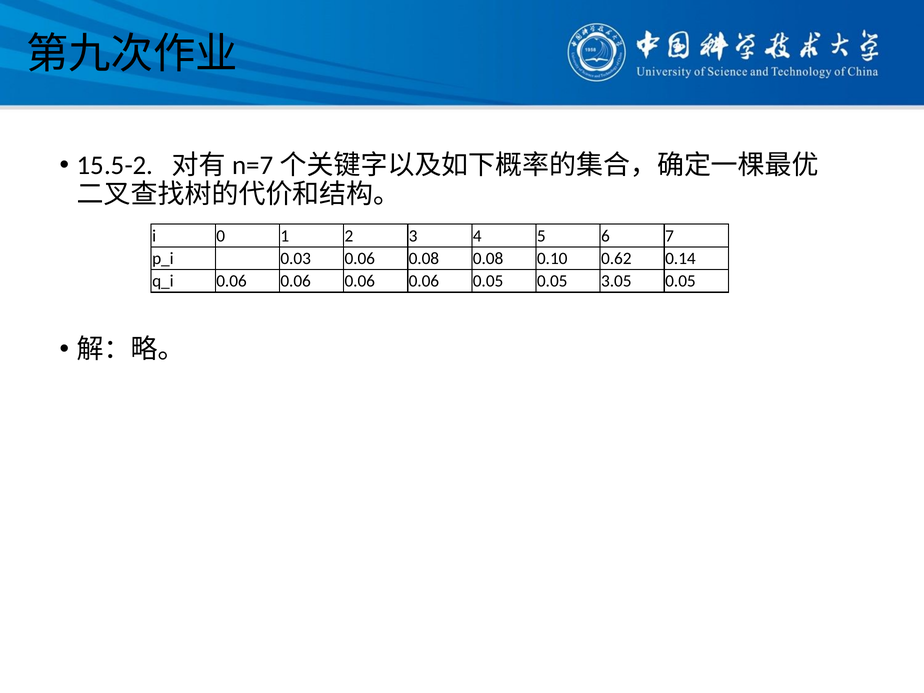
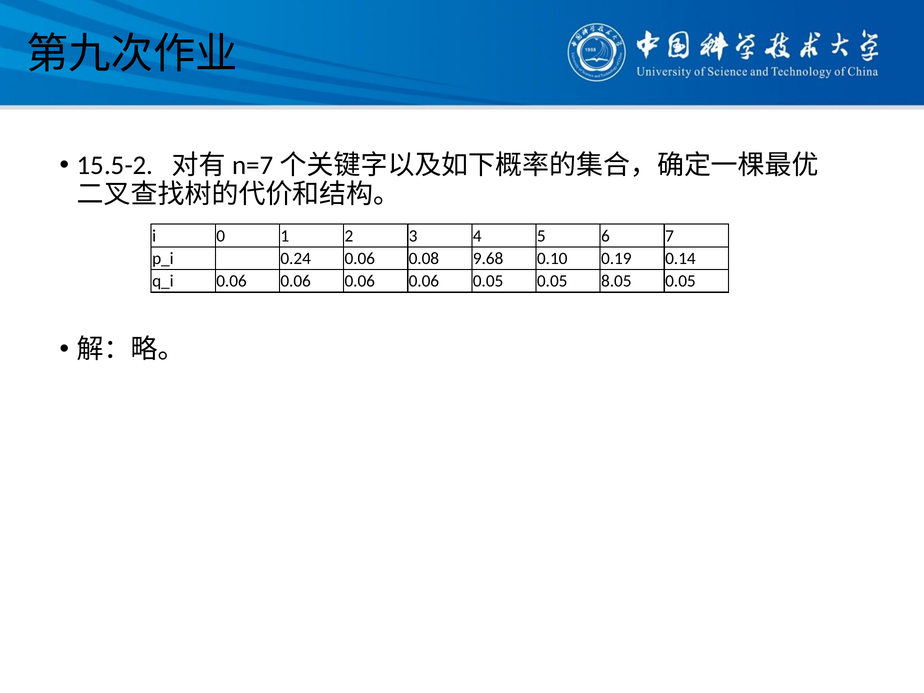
0.03: 0.03 -> 0.24 (296, 259)
0.08 0.08: 0.08 -> 9.68 (488, 259)
0.62: 0.62 -> 0.19 (616, 259)
3.05: 3.05 -> 8.05 (616, 281)
